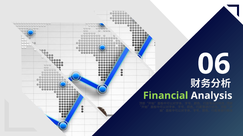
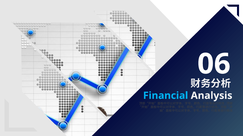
Financial colour: light green -> light blue (166, 96)
